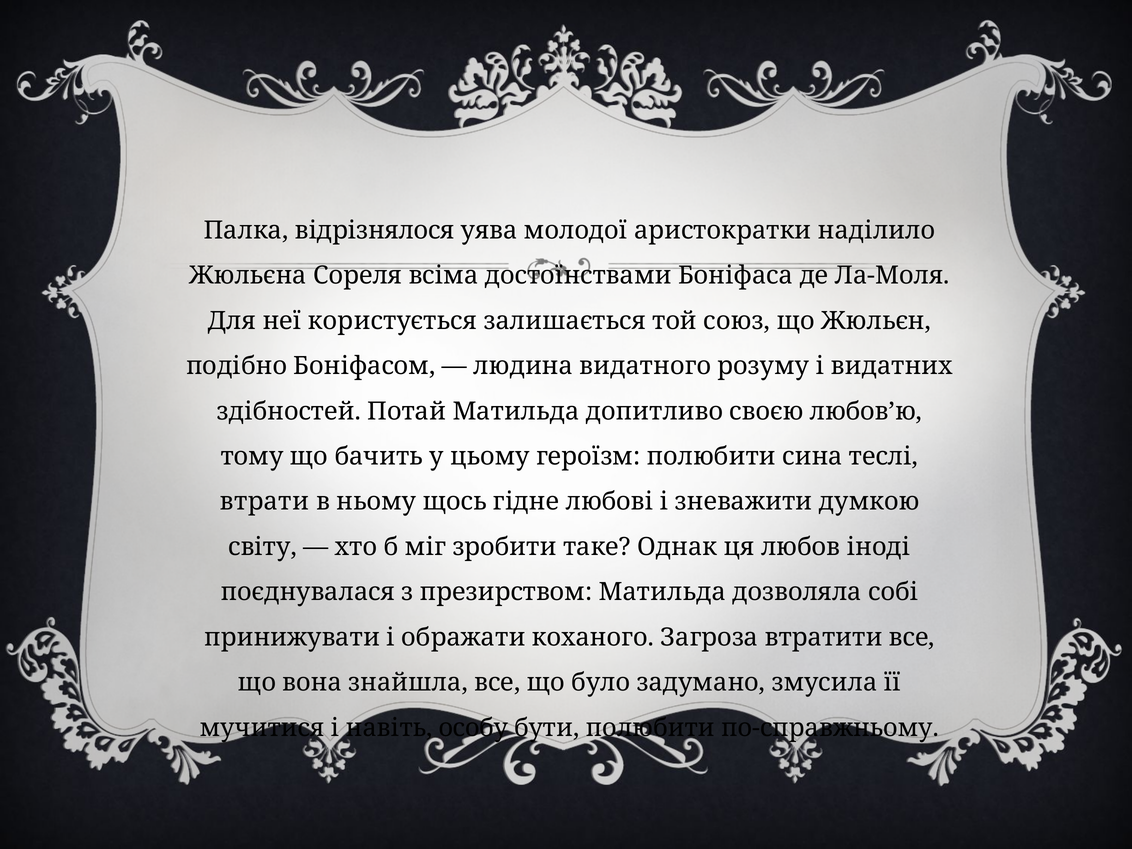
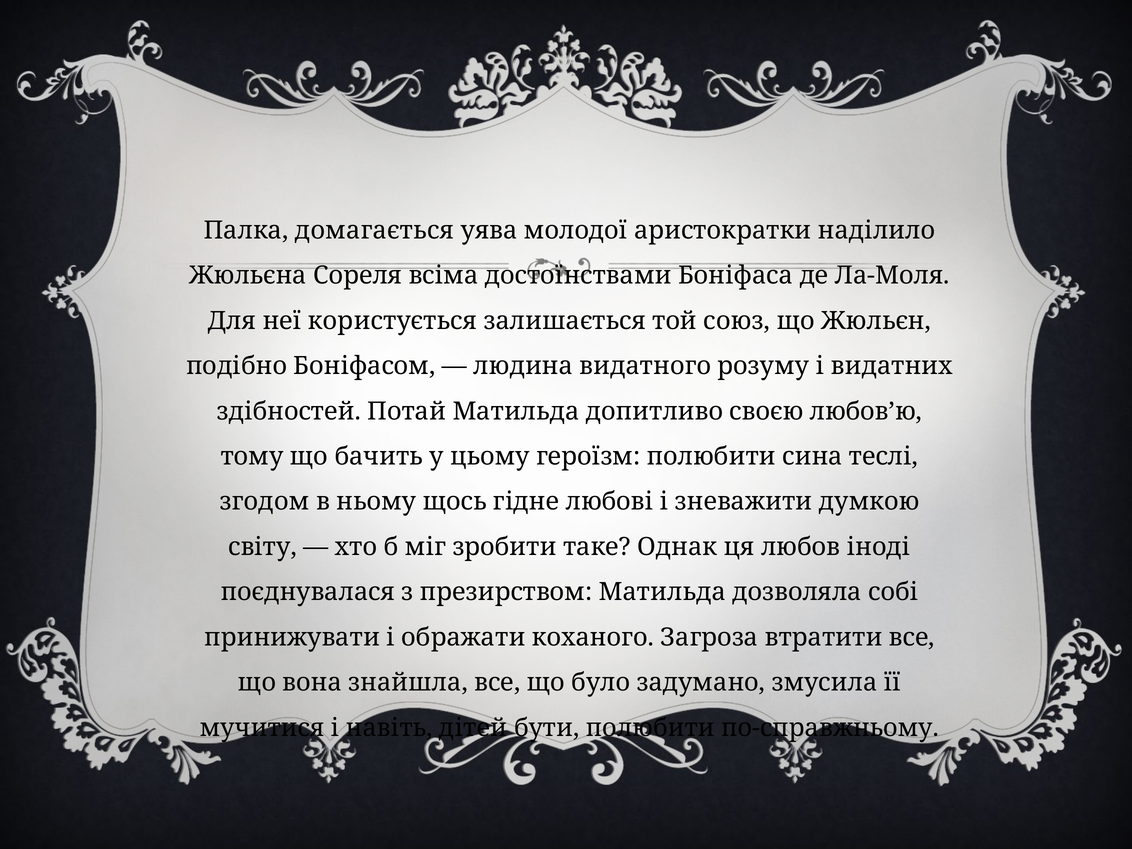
відрізнялося: відрізнялося -> домагається (374, 230)
втрати: втрати -> згодом (265, 502)
особу: особу -> дітей (473, 728)
